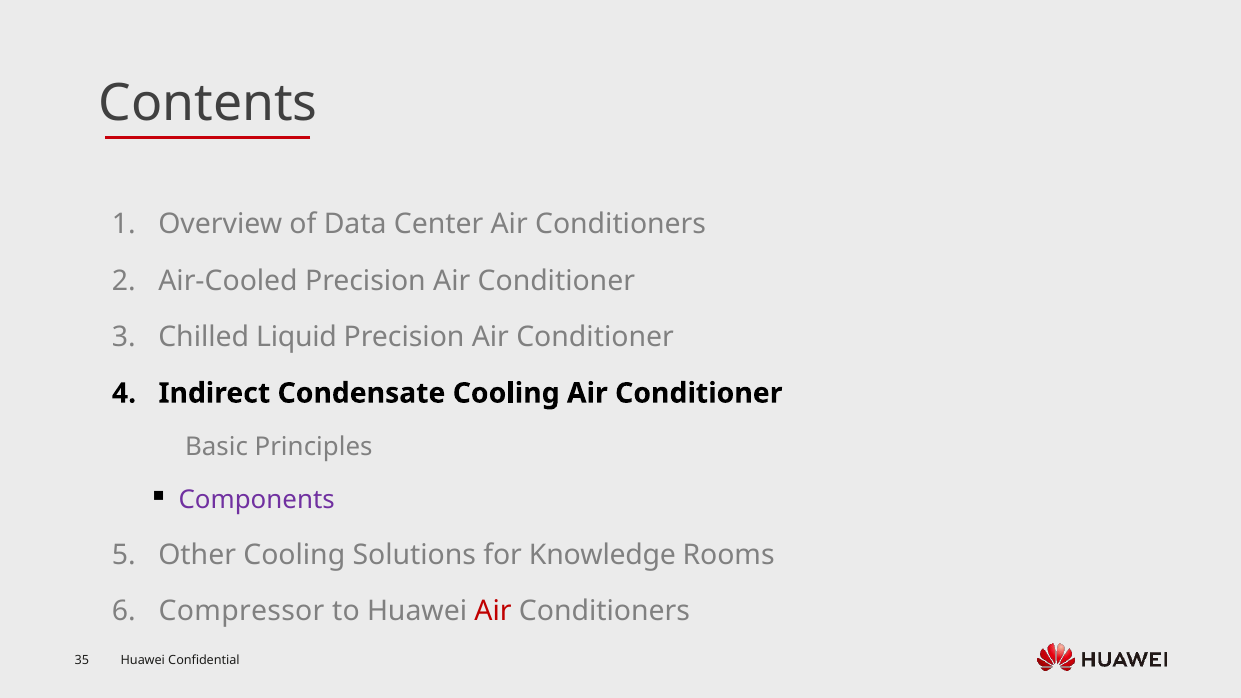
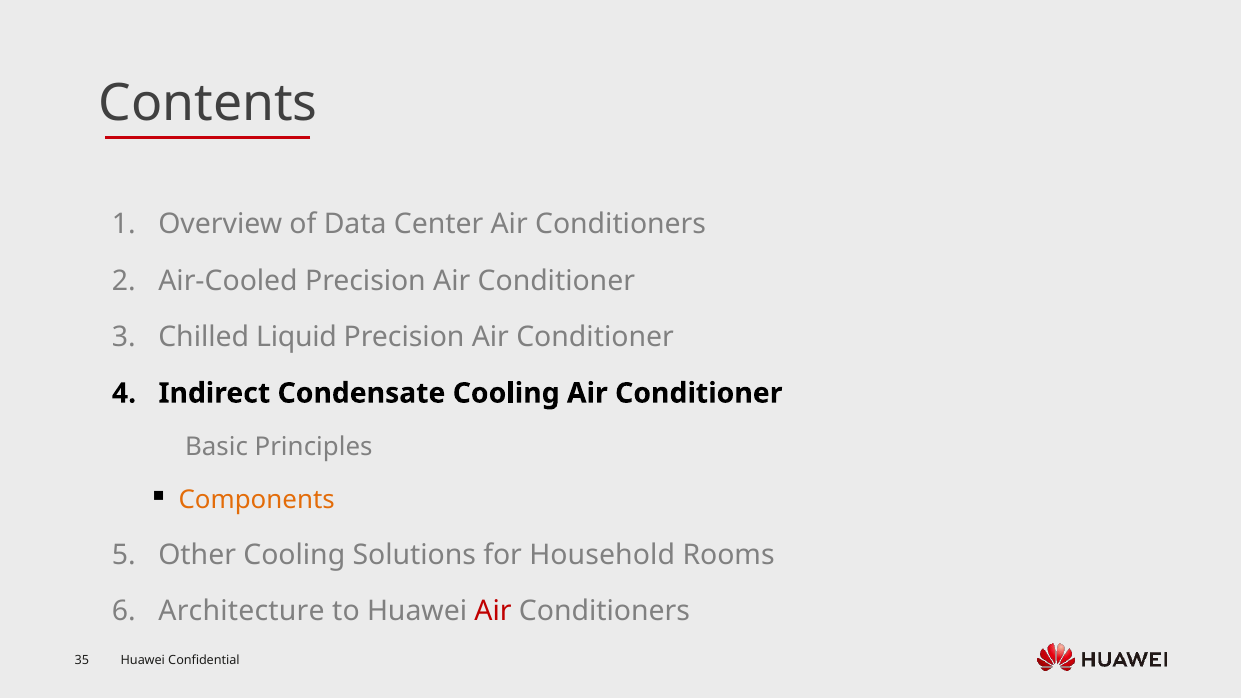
Components colour: purple -> orange (257, 500)
Knowledge: Knowledge -> Household (602, 555)
Compressor: Compressor -> Architecture (242, 611)
